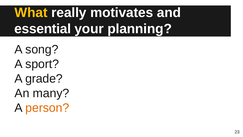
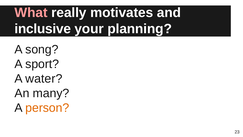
What colour: yellow -> pink (31, 13)
essential: essential -> inclusive (43, 29)
grade: grade -> water (44, 79)
